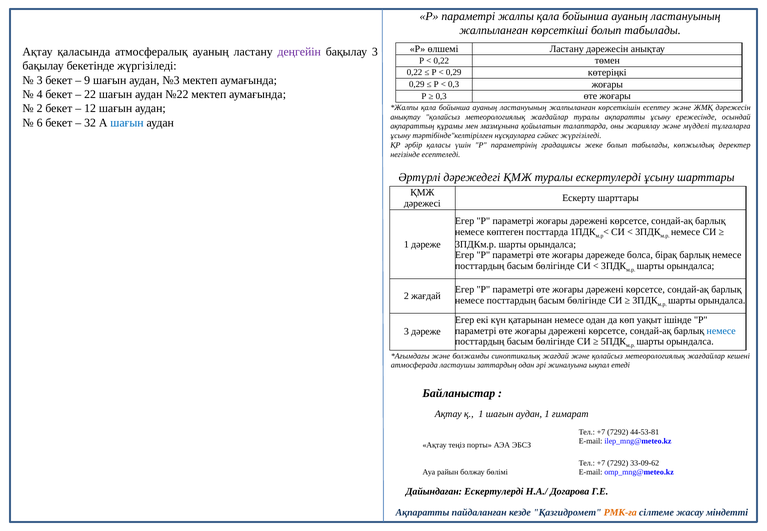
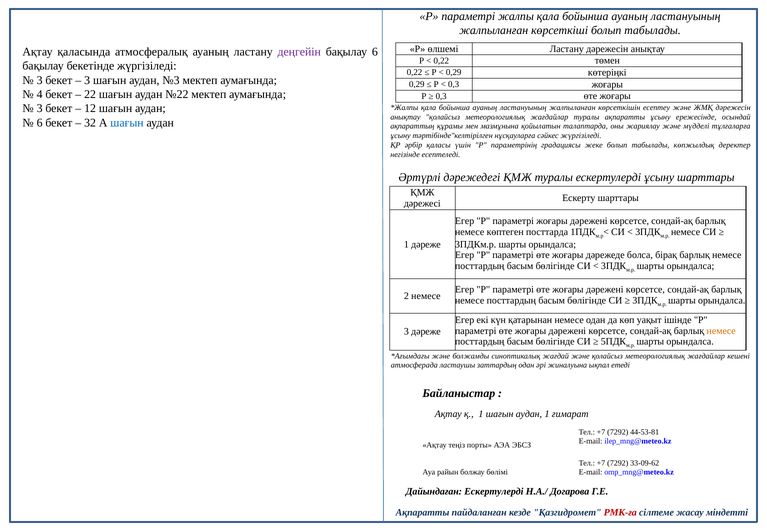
бақылау 3: 3 -> 6 (375, 52)
9: 9 -> 3 (87, 80)
2: 2 -> 3 (40, 109)
2 жағдай: жағдай -> немесе (426, 296)
немесе colour: blue -> orange (721, 331)
РМК-ға colour: orange -> red (620, 512)
